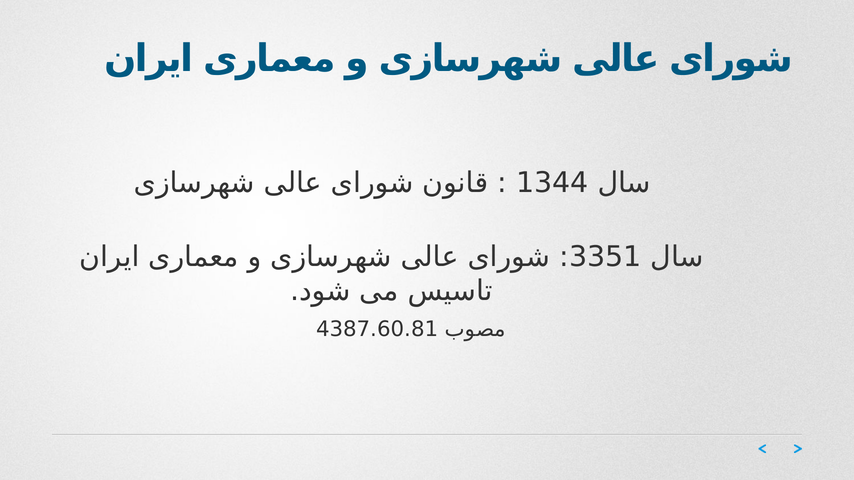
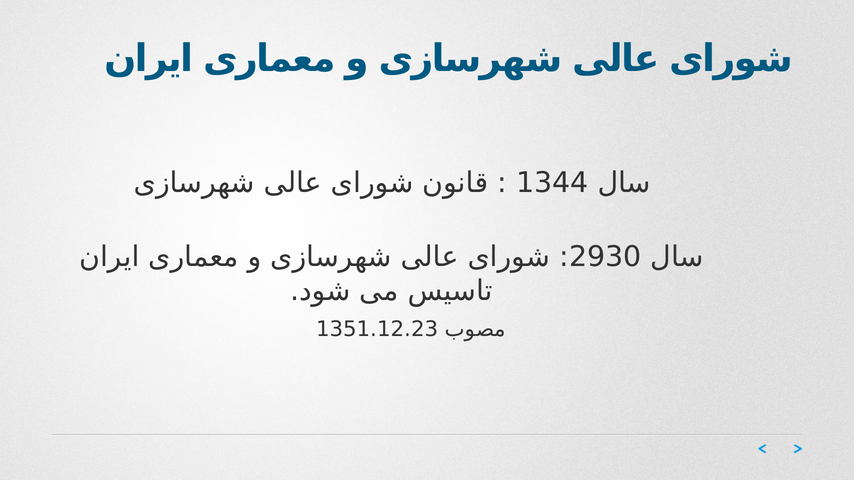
3351: 3351 -> 2930 (605, 257)
4387.60.81: 4387.60.81 -> 1351.12.23 (377, 329)
